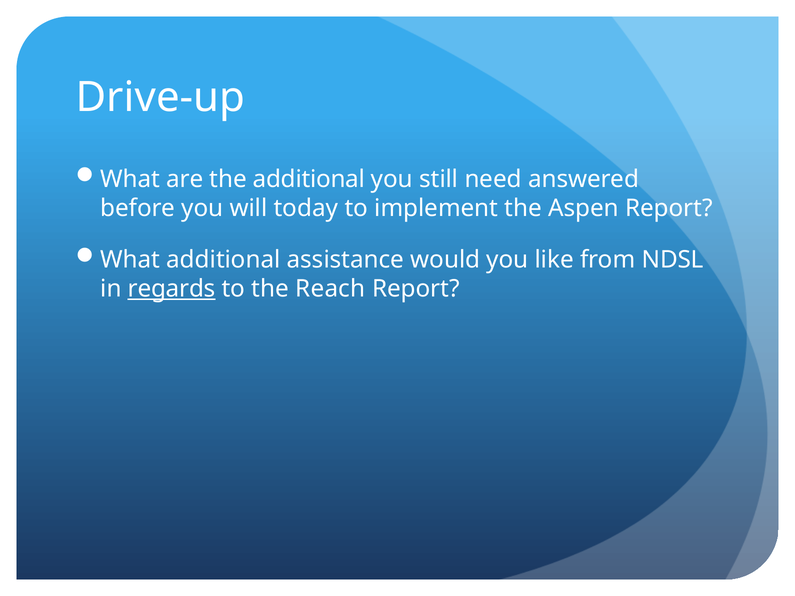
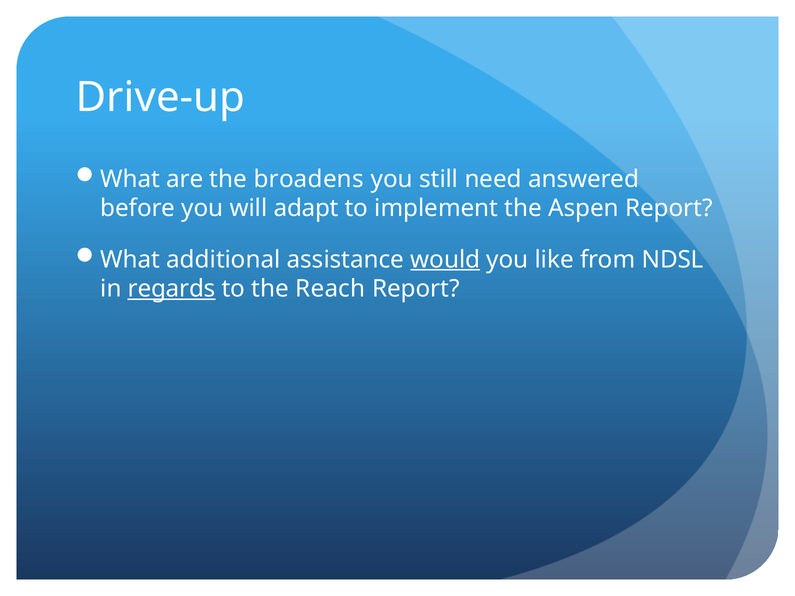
the additional: additional -> broadens (309, 179)
today: today -> adapt (306, 208)
would underline: none -> present (445, 260)
